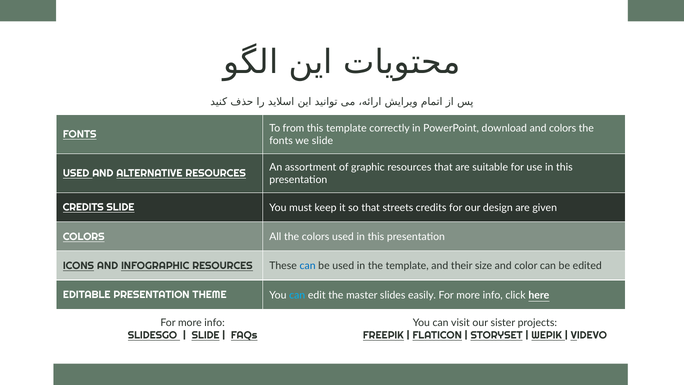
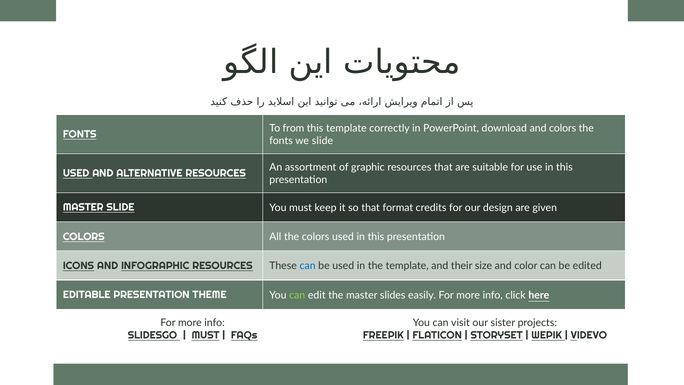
CREDITS: CREDITS -> MASTER (83, 207)
streets: streets -> format (398, 208)
can colour: light blue -> light green (297, 295)
SLIDE: SLIDE -> MUST (206, 335)
